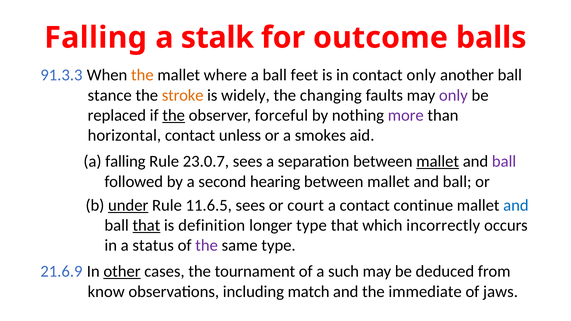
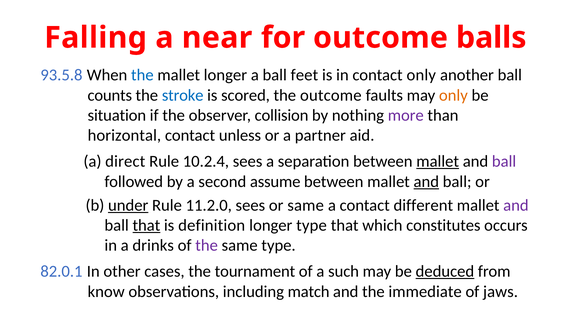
stalk: stalk -> near (217, 38)
91.3.3: 91.3.3 -> 93.5.8 (61, 75)
the colour: orange -> blue (142, 75)
mallet where: where -> longer (225, 75)
stance: stance -> counts (110, 95)
stroke colour: orange -> blue (183, 95)
widely: widely -> scored (246, 95)
the changing: changing -> outcome (331, 95)
only colour: purple -> orange (453, 95)
replaced: replaced -> situation (117, 115)
the underline: present -> none (174, 115)
forceful: forceful -> collision (282, 115)
smokes: smokes -> partner (320, 135)
a falling: falling -> direct (125, 161)
23.0.7: 23.0.7 -> 10.2.4 (206, 161)
hearing: hearing -> assume (275, 182)
and underline: none -> present (426, 182)
11.6.5: 11.6.5 -> 11.2.0 (209, 205)
or court: court -> same (306, 205)
continue: continue -> different (423, 205)
and colour: blue -> purple (516, 205)
incorrectly: incorrectly -> constitutes (443, 225)
status: status -> drinks (153, 245)
21.6.9: 21.6.9 -> 82.0.1 (61, 271)
other underline: present -> none (122, 271)
deduced underline: none -> present (445, 271)
